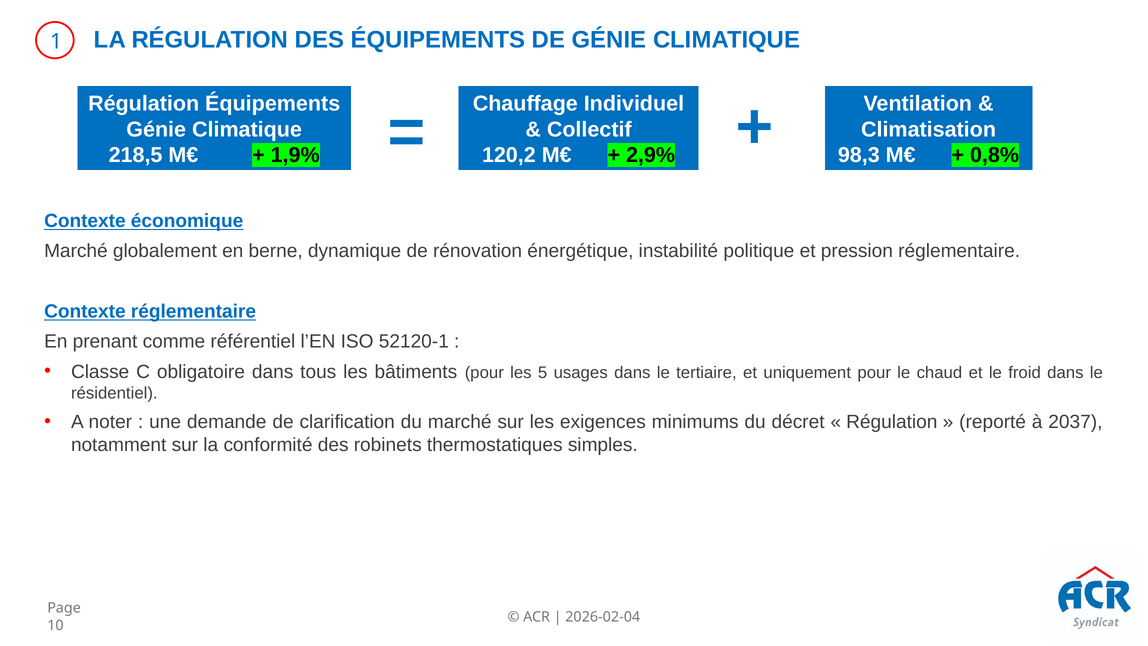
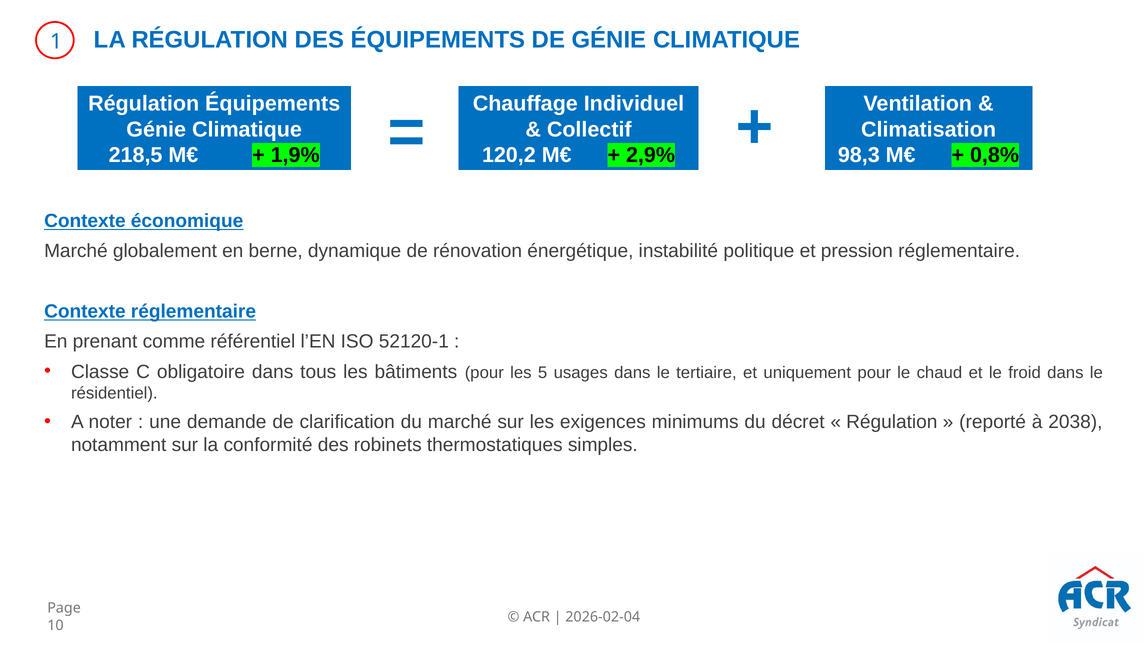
2037: 2037 -> 2038 (1075, 422)
